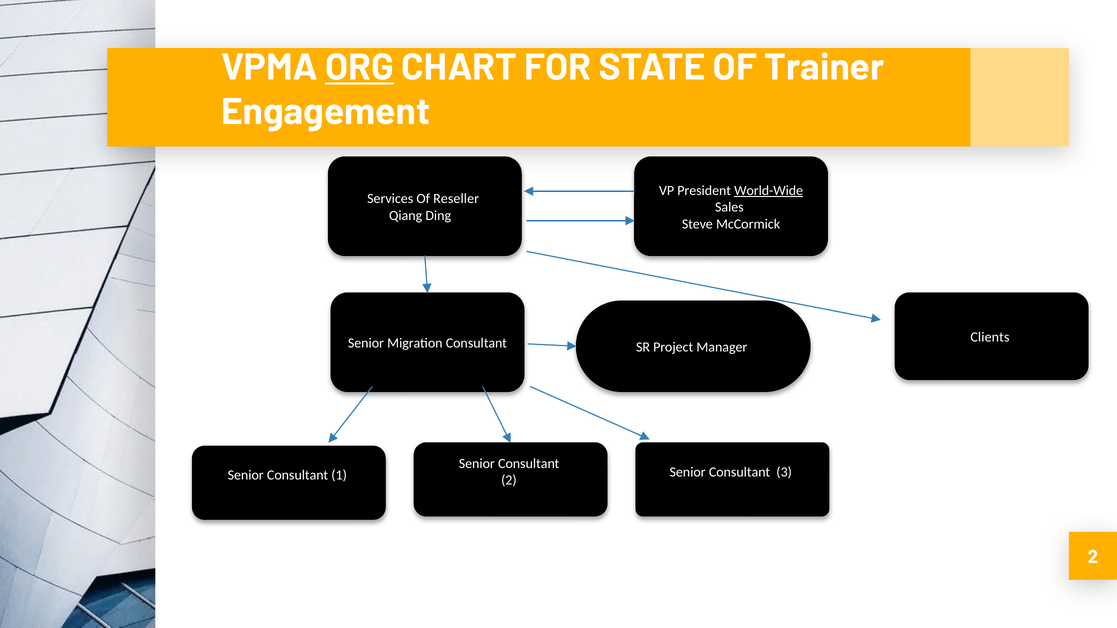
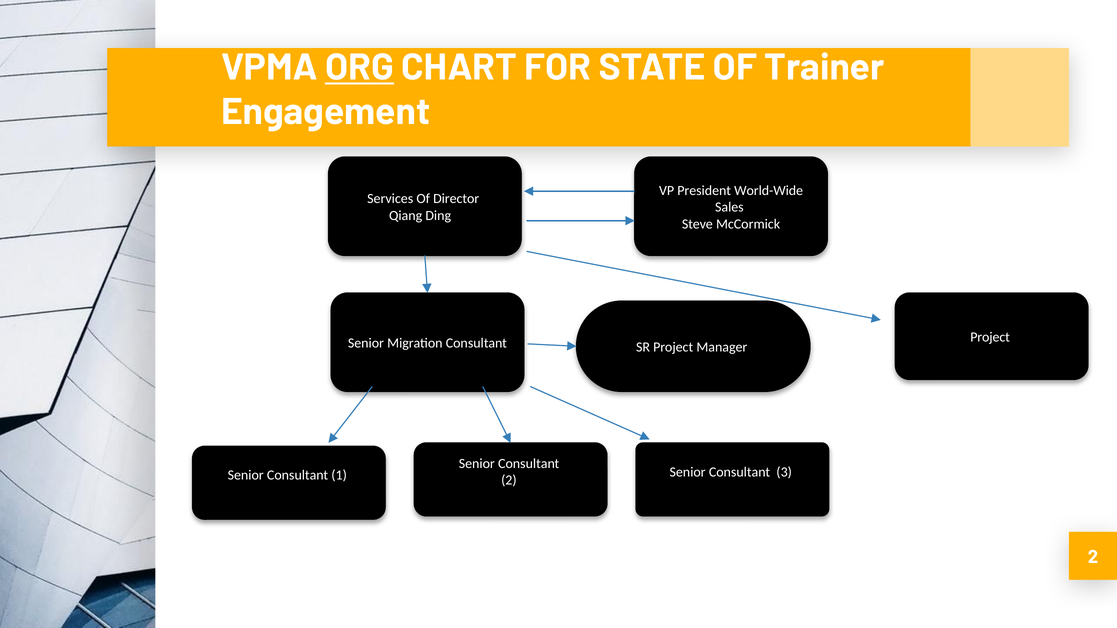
Reseller: Reseller -> Director (456, 199)
World-Wide underline: present -> none (769, 191)
Clients: Clients -> Project (990, 337)
